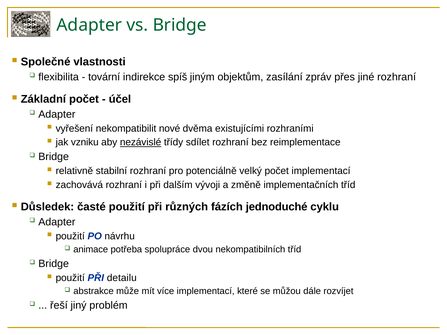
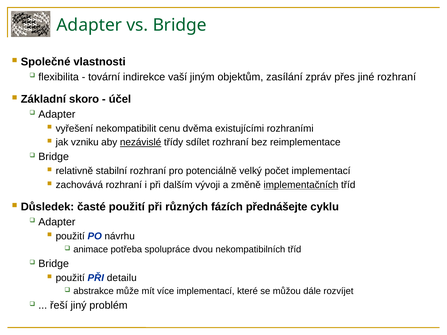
spíš: spíš -> vaší (178, 77)
Základní počet: počet -> skoro (84, 99)
nové: nové -> cenu (170, 129)
implementačních underline: none -> present (301, 185)
jednoduché: jednoduché -> přednášejte (277, 207)
